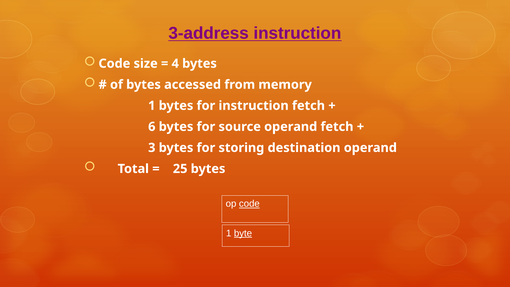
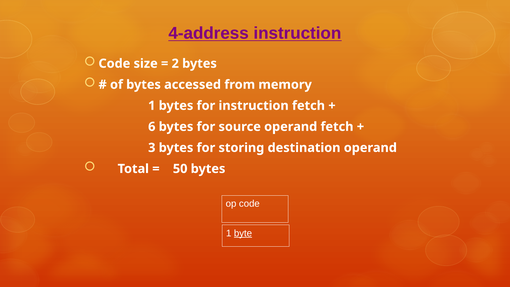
3-address: 3-address -> 4-address (209, 33)
4: 4 -> 2 (175, 64)
25: 25 -> 50 (180, 169)
code underline: present -> none (249, 204)
